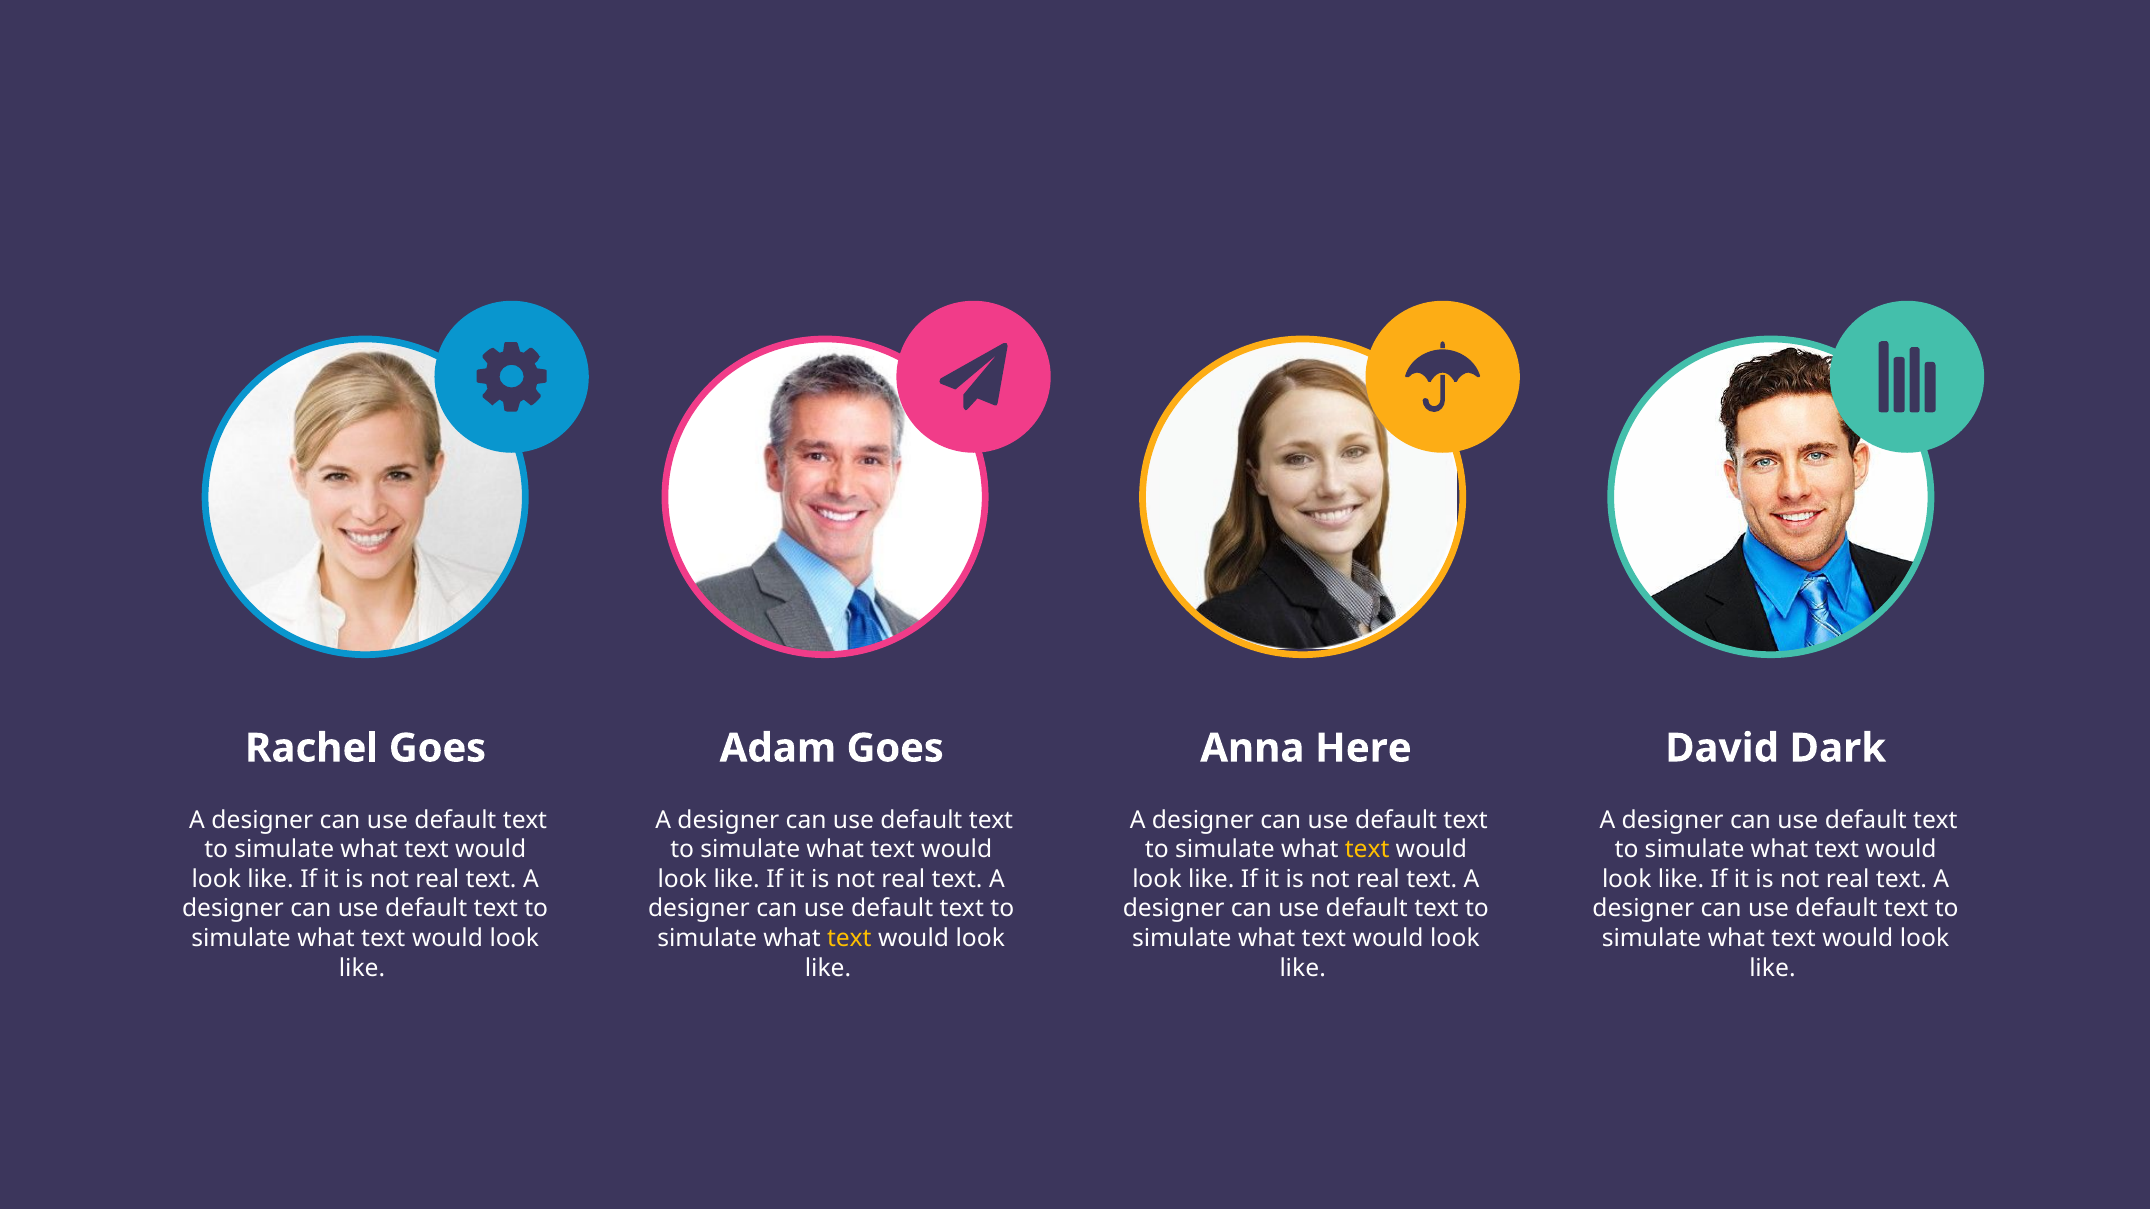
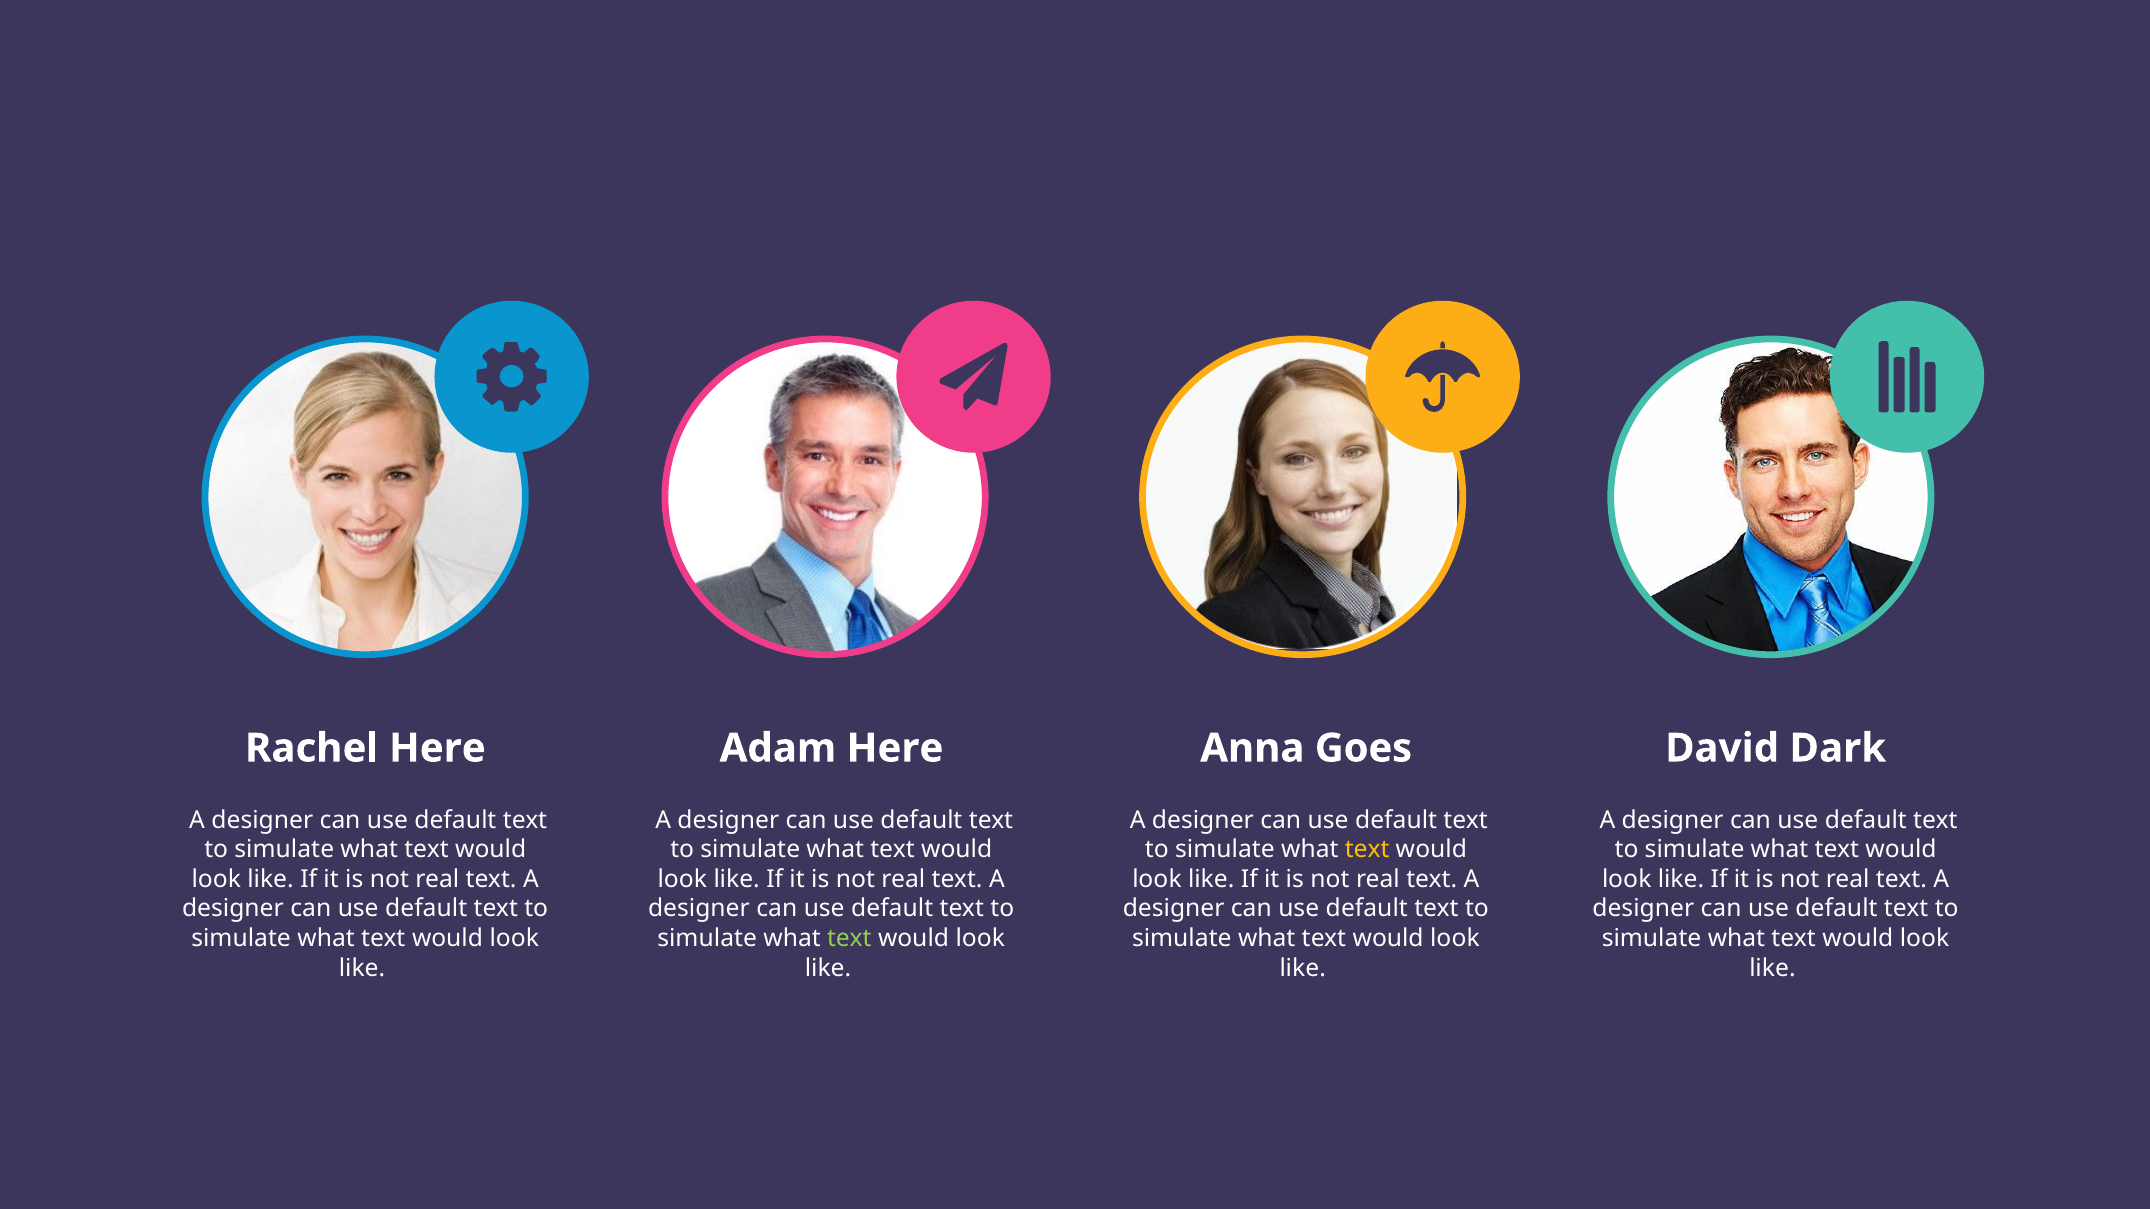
Rachel Goes: Goes -> Here (437, 748)
Adam Goes: Goes -> Here (895, 748)
Here: Here -> Goes (1363, 748)
text colour: yellow -> light green (849, 939)
